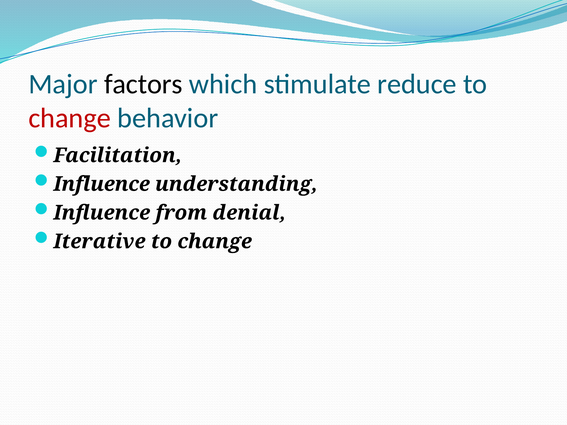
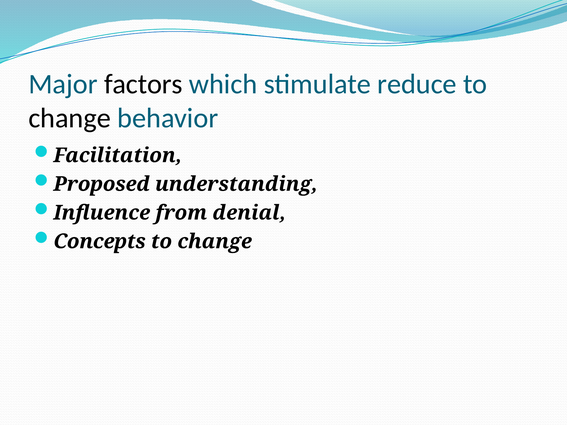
change colour: red -> black (70, 118)
Influence: Influence -> Proposed (102, 184)
Iterative: Iterative -> Concepts (100, 242)
